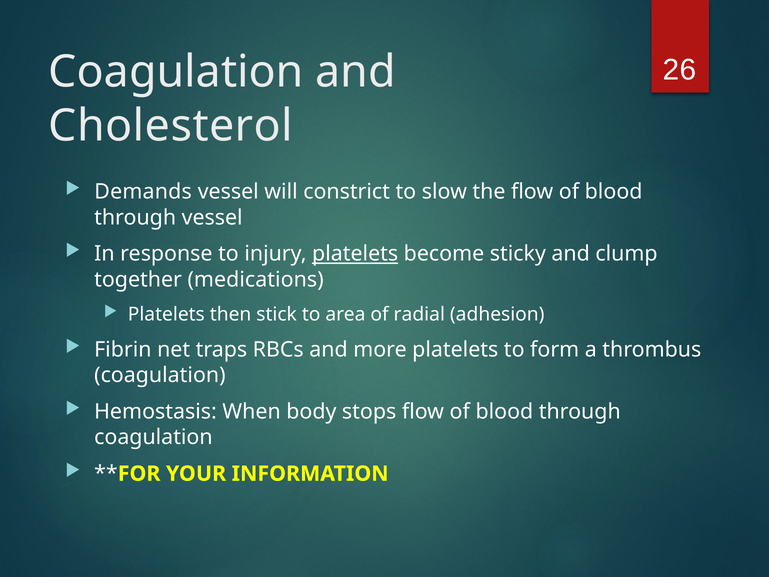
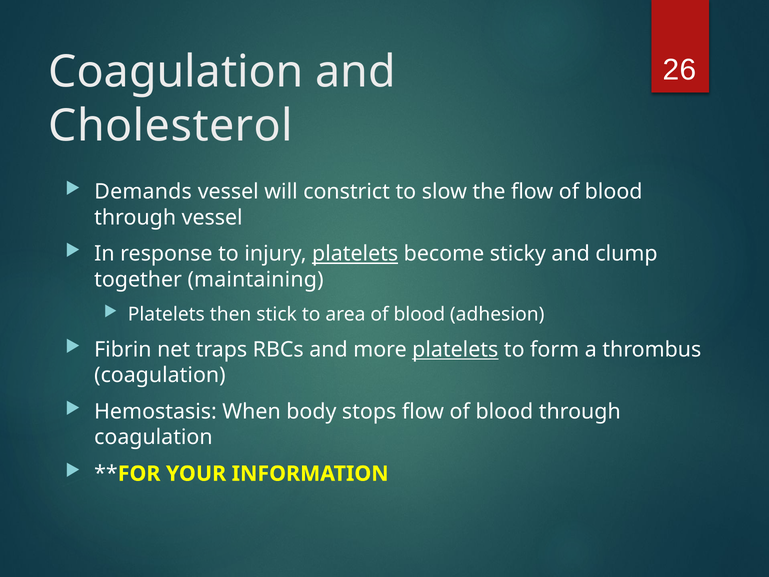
medications: medications -> maintaining (256, 279)
area of radial: radial -> blood (419, 314)
platelets underline: none -> present (455, 350)
